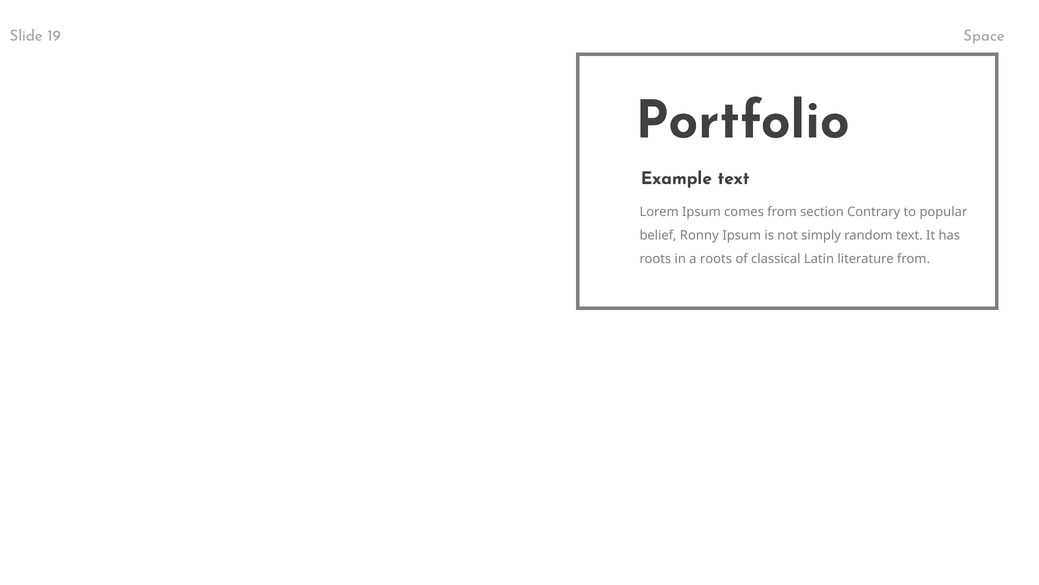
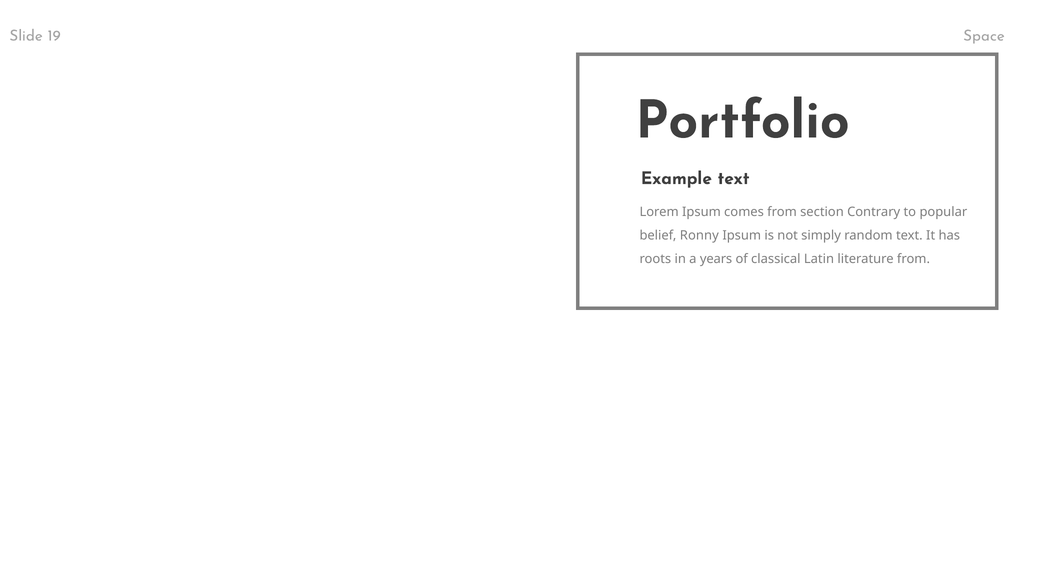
a roots: roots -> years (716, 259)
